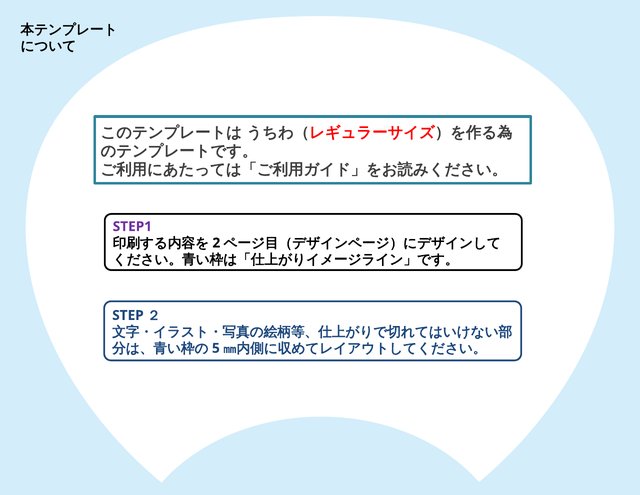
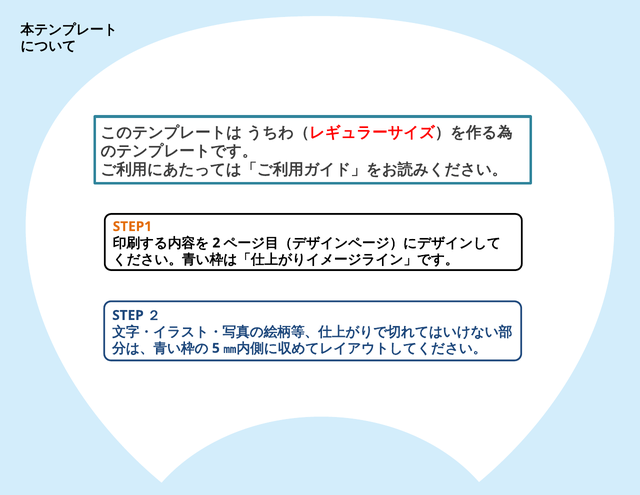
STEP1 colour: purple -> orange (132, 226)
